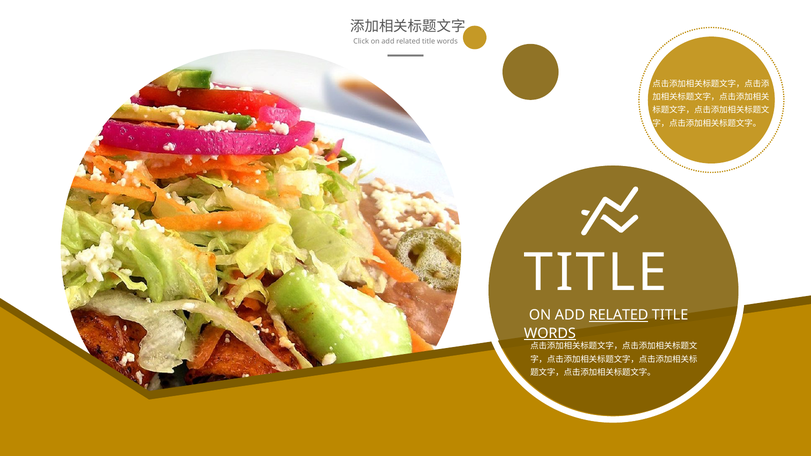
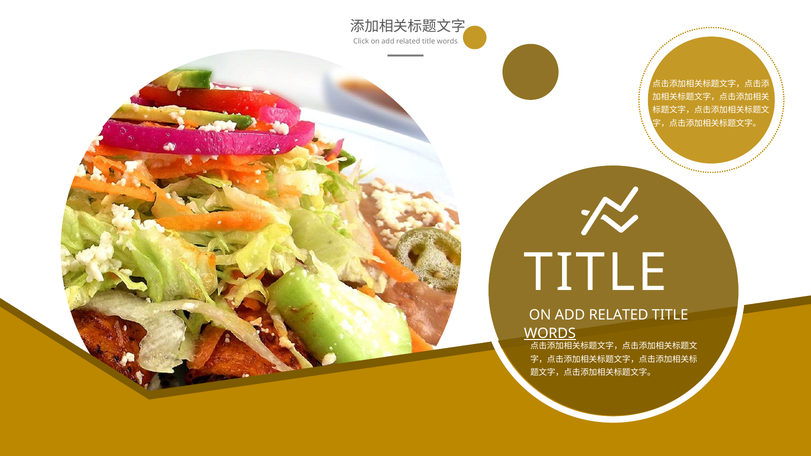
RELATED underline: present -> none (619, 315)
